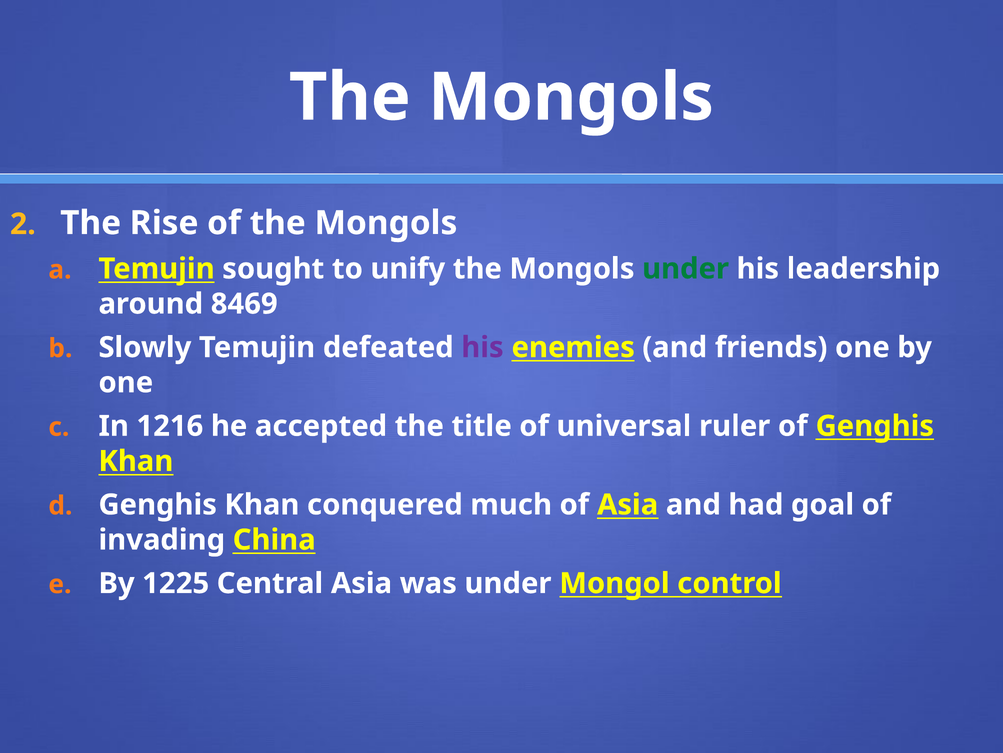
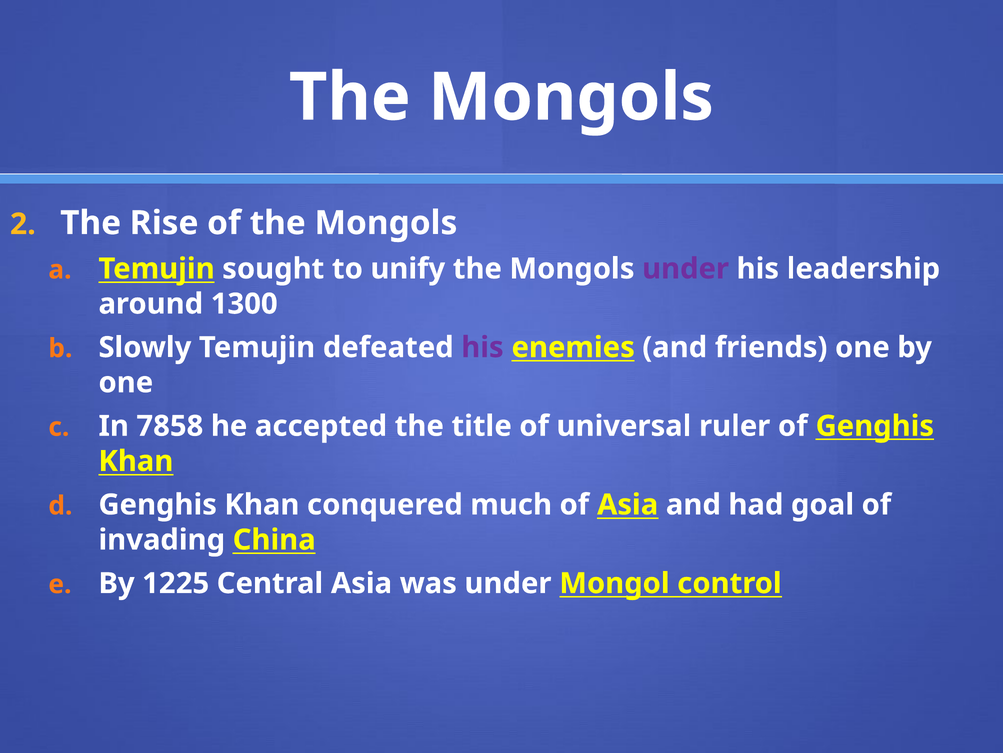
under colour: green -> purple (686, 269)
8469: 8469 -> 1300 (244, 304)
1216: 1216 -> 7858 (170, 426)
